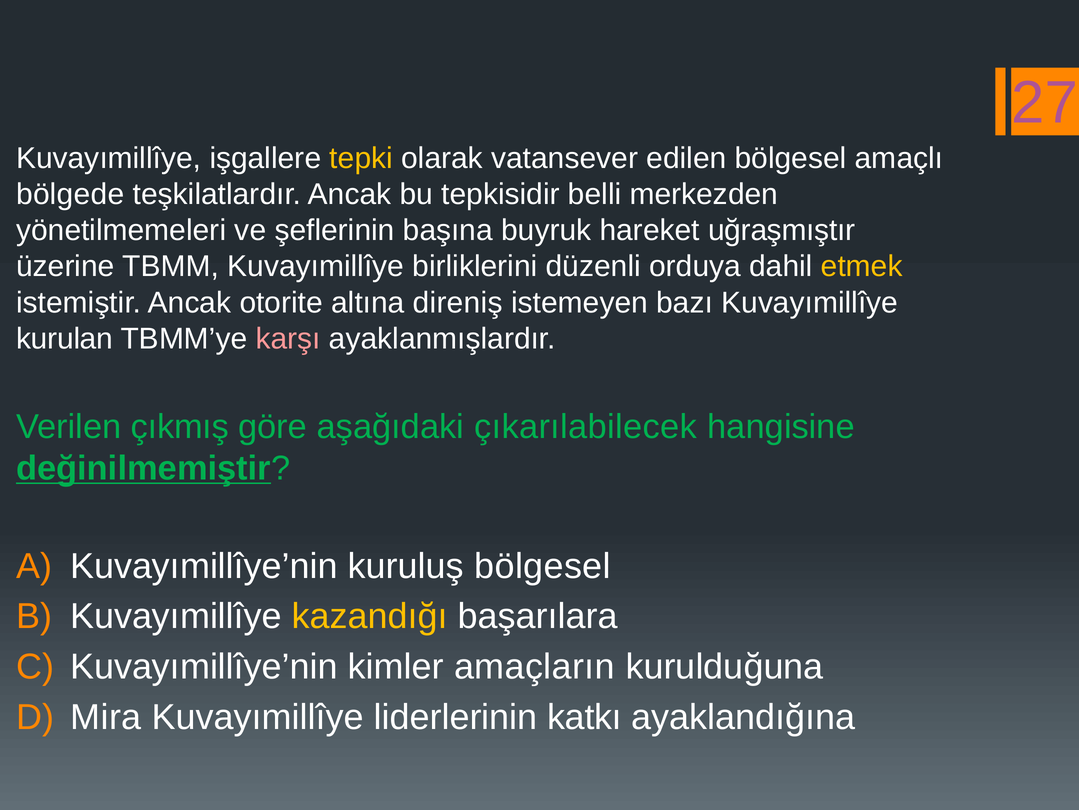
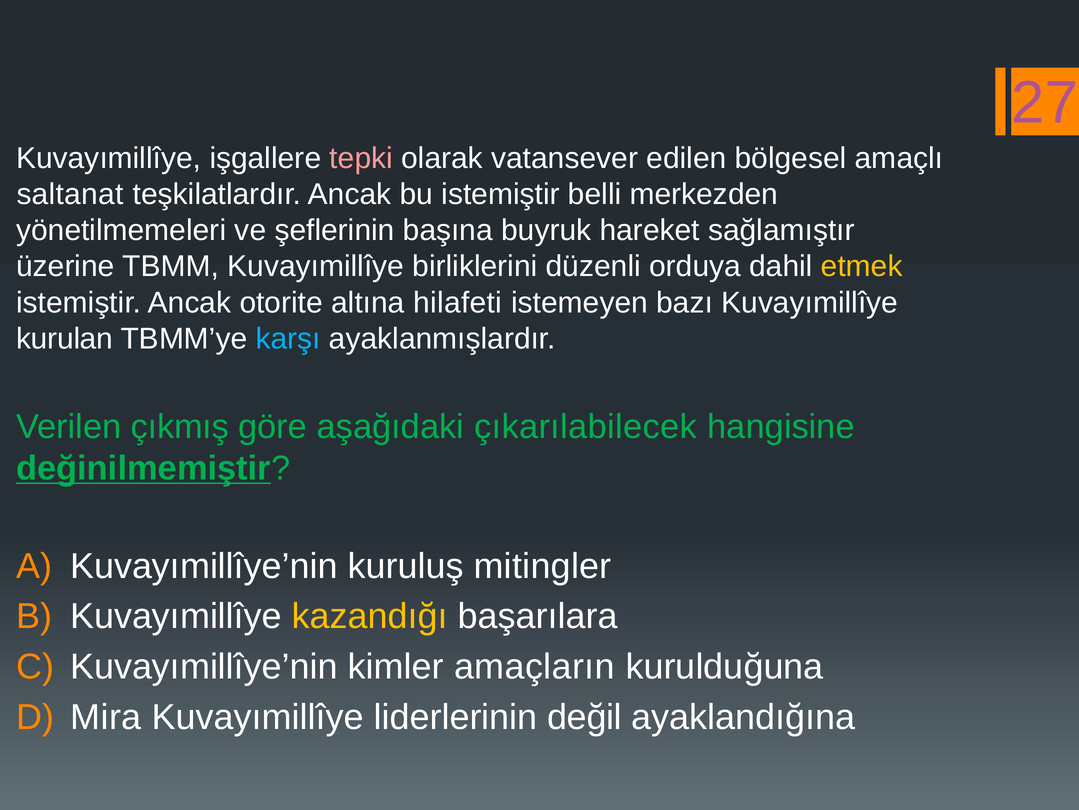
tepki colour: yellow -> pink (361, 158)
bölgede: bölgede -> saltanat (70, 194)
bu tepkisidir: tepkisidir -> istemiştir (501, 194)
uğraşmıştır: uğraşmıştır -> sağlamıştır (781, 230)
direniş: direniş -> hilafeti (458, 302)
karşı colour: pink -> light blue (288, 338)
kuruluş bölgesel: bölgesel -> mitingler (543, 566)
katkı: katkı -> değil (585, 717)
